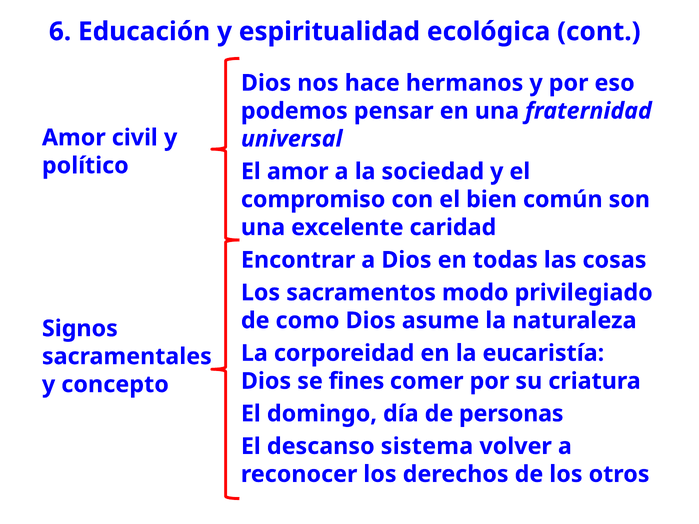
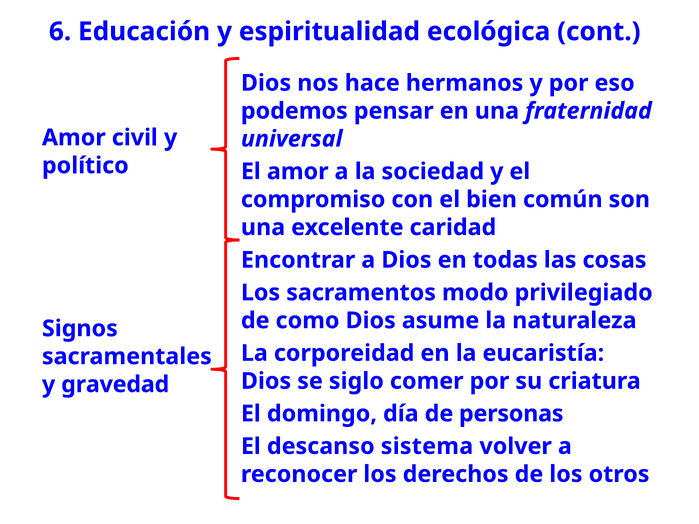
fines: fines -> siglo (356, 381)
concepto: concepto -> gravedad (115, 385)
